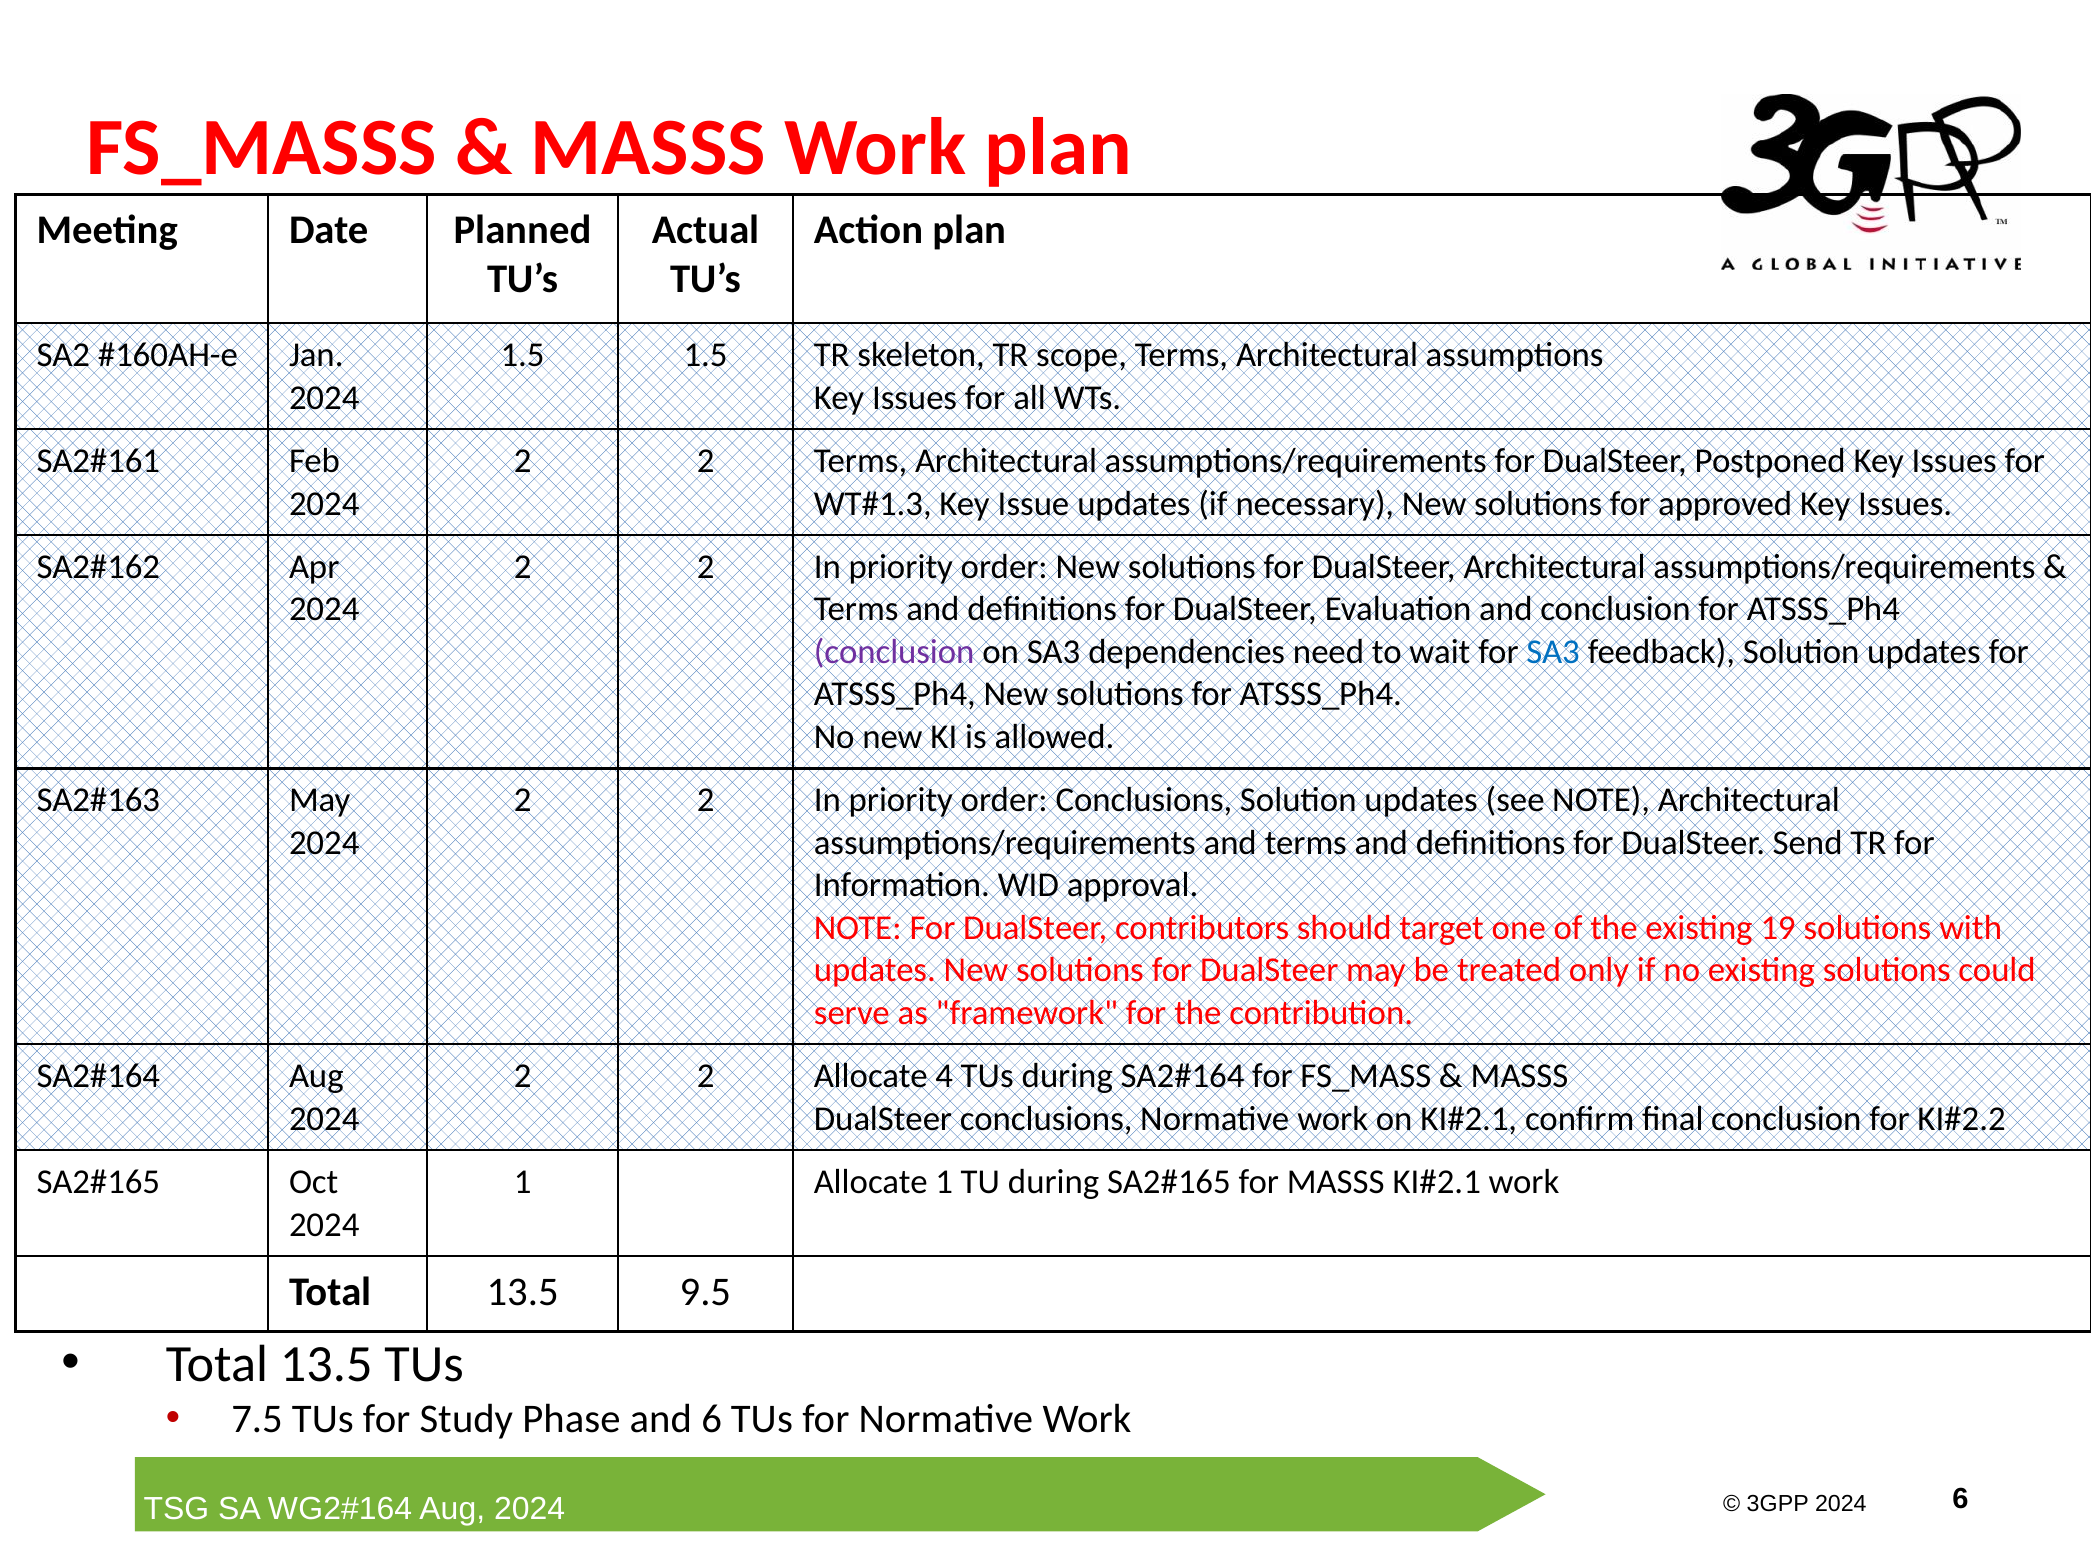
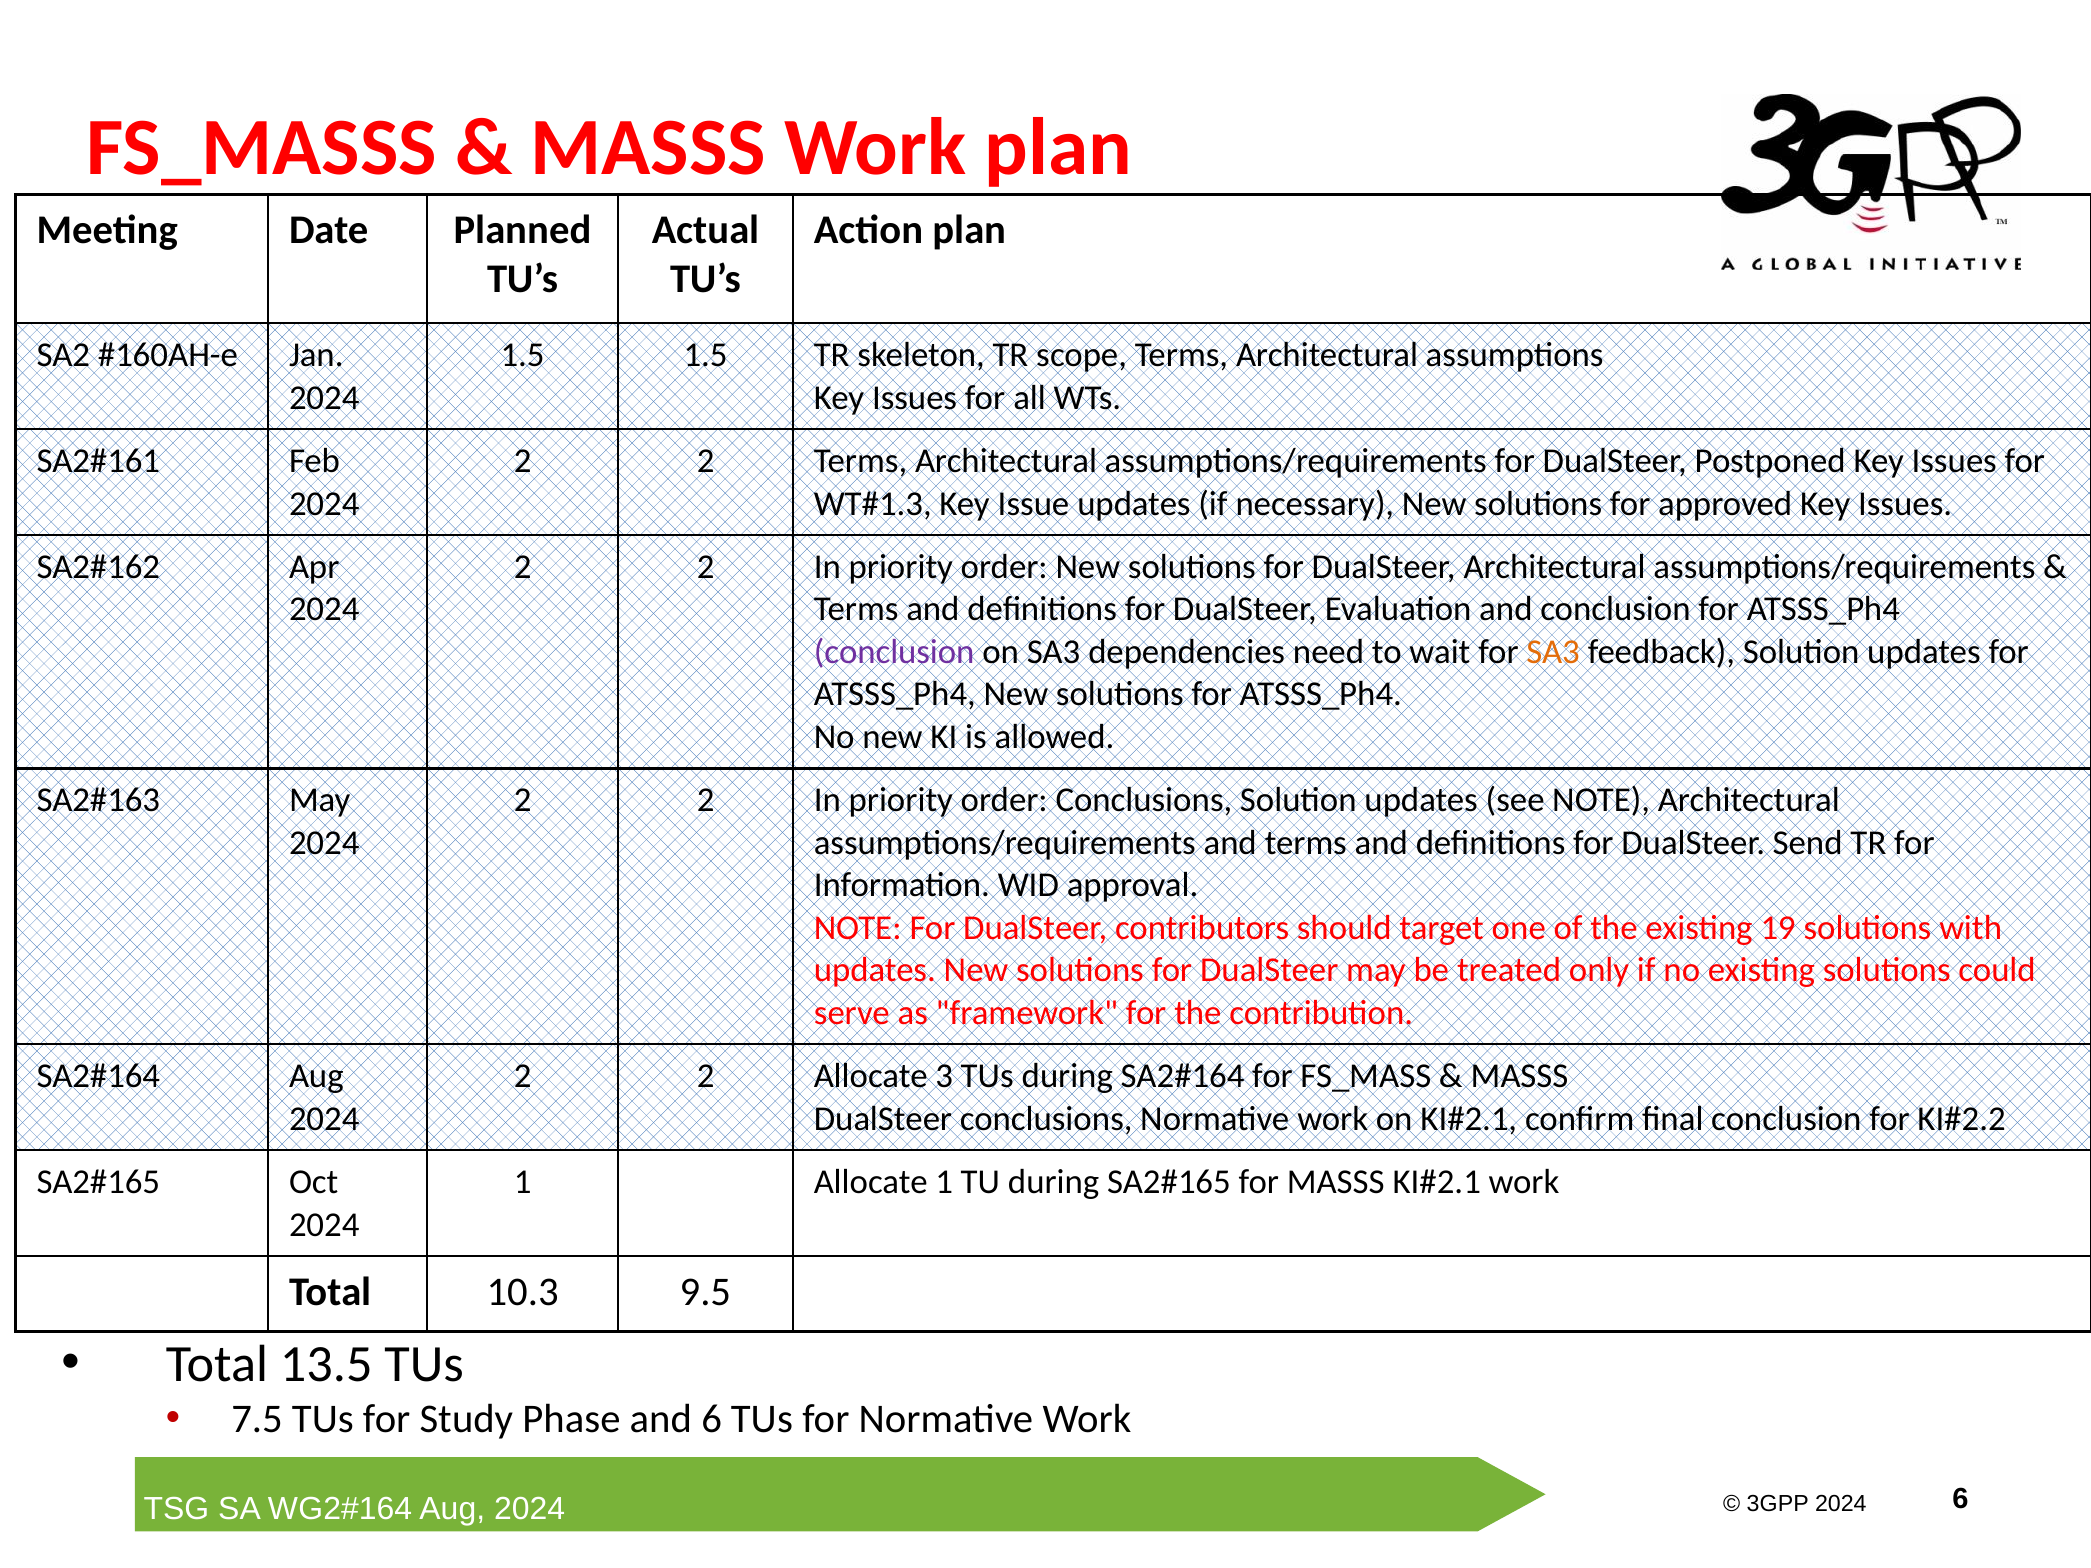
SA3 colour: blue -> orange (1553, 652)
4: 4 -> 3 (944, 1076)
13.5: 13.5 -> 10.3 (523, 1292)
